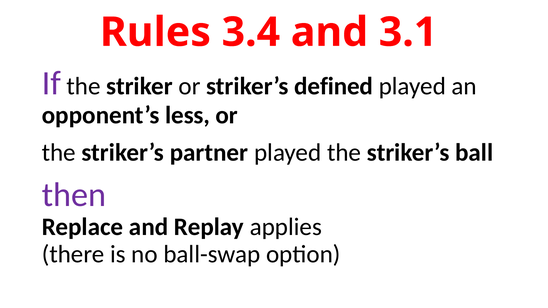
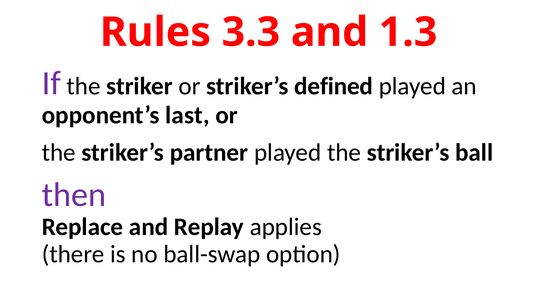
3.4: 3.4 -> 3.3 (251, 32)
3.1: 3.1 -> 1.3 (408, 32)
less: less -> last (187, 115)
